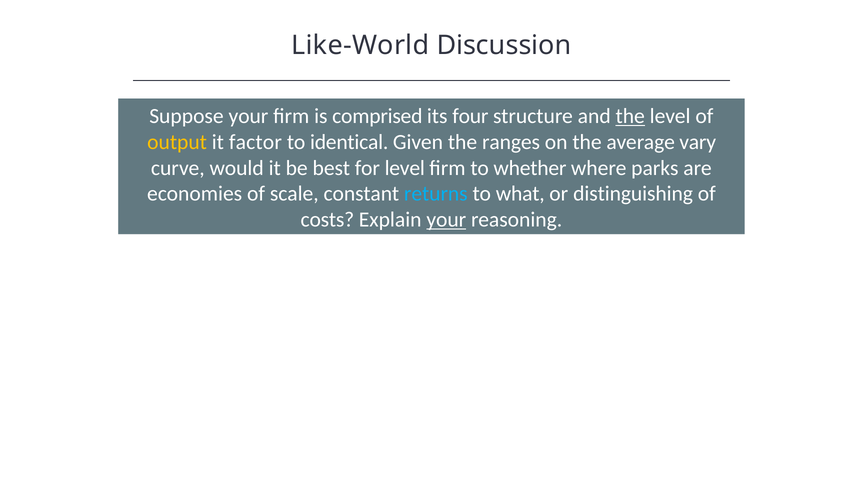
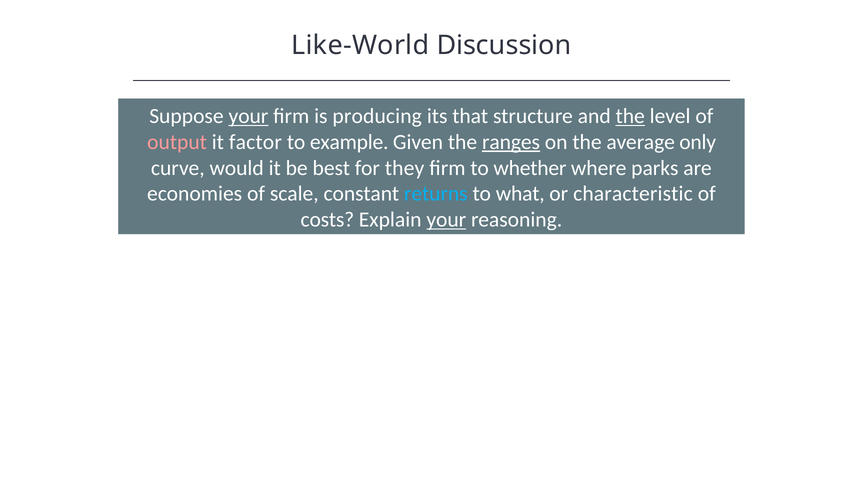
your underline: none -> present (248, 116)
comprised: comprised -> producing (377, 116)
four: four -> that (470, 116)
output colour: yellow -> pink (177, 142)
identical: identical -> example (349, 142)
ranges underline: none -> present (511, 142)
vary: vary -> only (698, 142)
for level: level -> they (405, 168)
distinguishing: distinguishing -> characteristic (633, 194)
